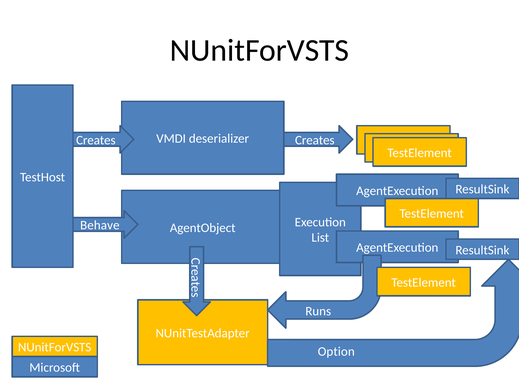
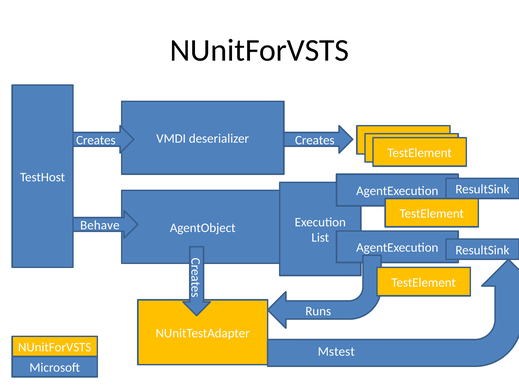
Option: Option -> Mstest (336, 352)
